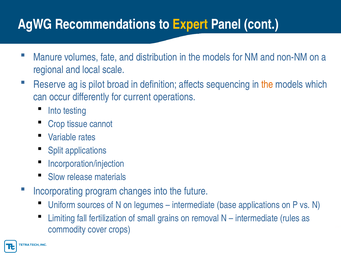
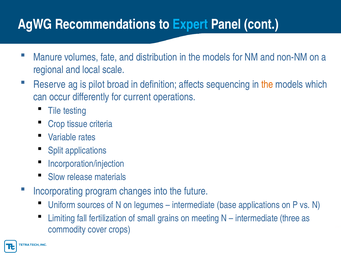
Expert colour: yellow -> light blue (190, 24)
Into: Into -> Tile (55, 111)
cannot: cannot -> criteria (101, 124)
removal: removal -> meeting (205, 218)
rules: rules -> three (290, 218)
